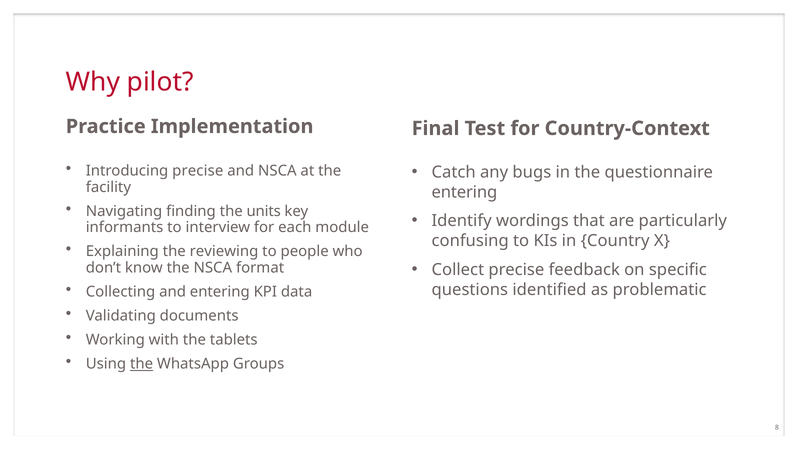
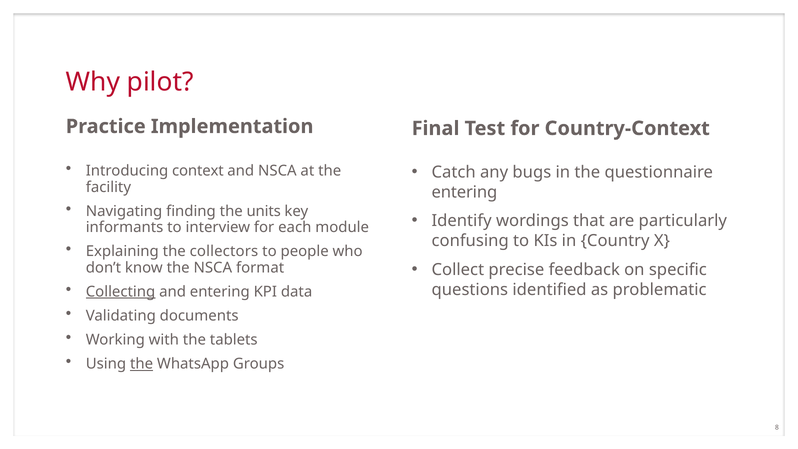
Introducing precise: precise -> context (198, 171)
reviewing: reviewing -> collectors (224, 251)
Collecting underline: none -> present (121, 292)
